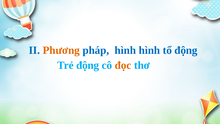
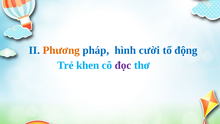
hình hình: hình -> cười (149, 50)
Trẻ động: động -> khen (88, 65)
đọc colour: orange -> purple (123, 65)
